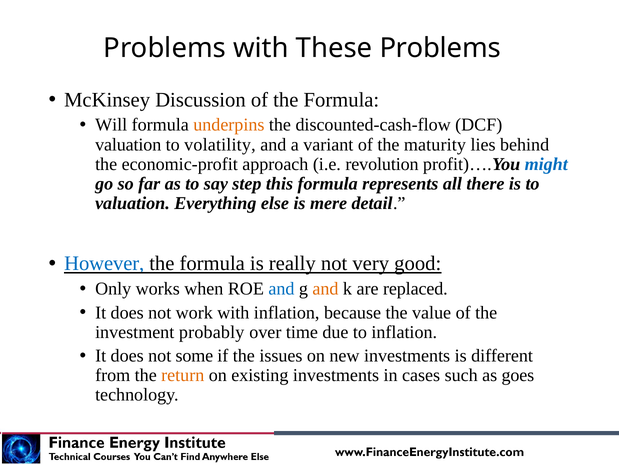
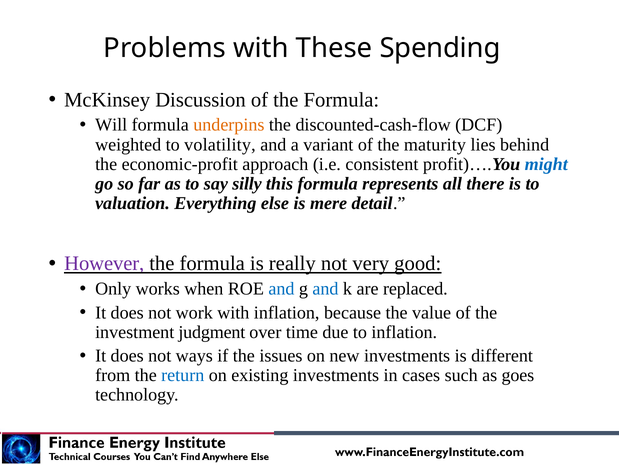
These Problems: Problems -> Spending (440, 48)
valuation: valuation -> weighted (128, 144)
revolution: revolution -> consistent (382, 164)
step: step -> silly (247, 183)
However colour: blue -> purple (104, 263)
and colour: orange -> blue (326, 288)
probably: probably -> judgment (212, 332)
some: some -> ways (194, 355)
return colour: orange -> blue (183, 375)
